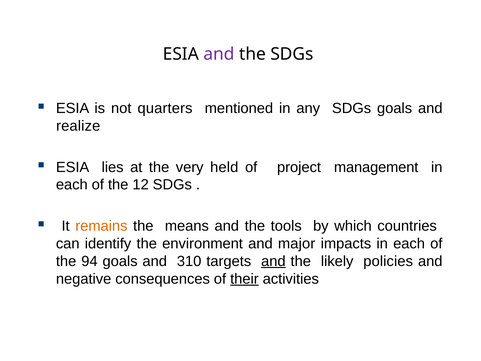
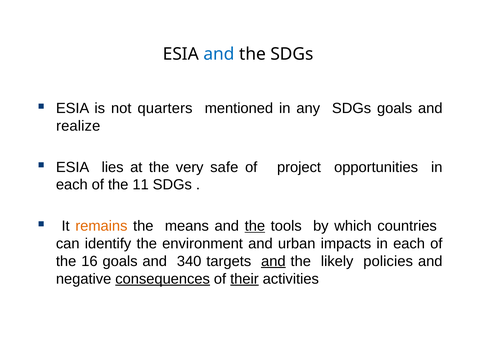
and colour: purple -> blue (219, 54)
held: held -> safe (224, 167)
management: management -> opportunities (376, 167)
12: 12 -> 11 (141, 185)
the underline: none -> present (255, 226)
major: major -> urban (297, 243)
94: 94 -> 16 (89, 261)
310: 310 -> 340 (189, 261)
consequences underline: none -> present (163, 279)
